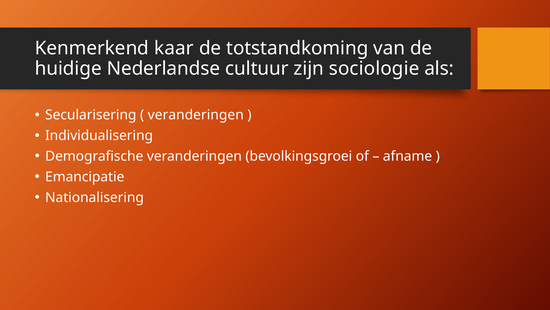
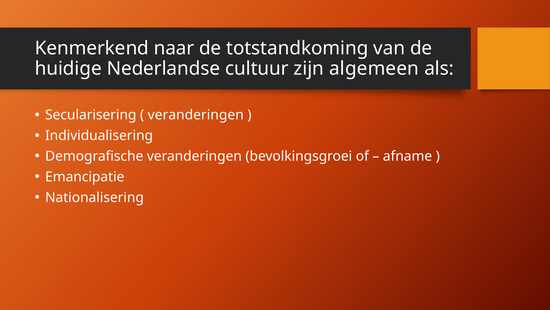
kaar: kaar -> naar (174, 48)
sociologie: sociologie -> algemeen (374, 68)
